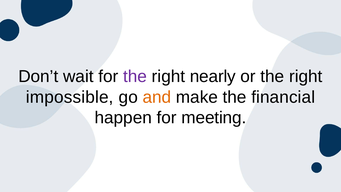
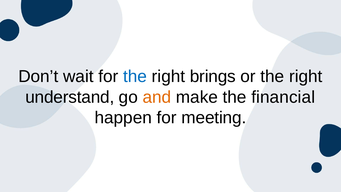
the colour: purple -> blue (135, 76)
nearly: nearly -> brings (213, 76)
impossible: impossible -> understand (70, 97)
